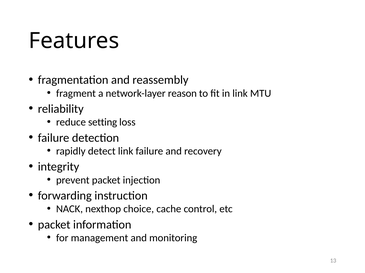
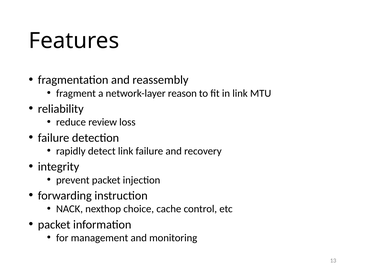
setting: setting -> review (103, 123)
